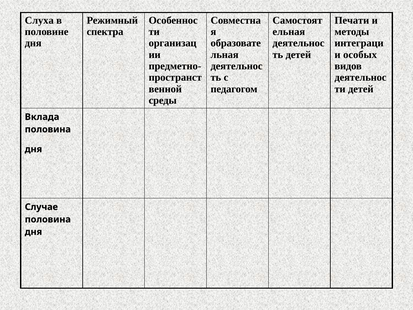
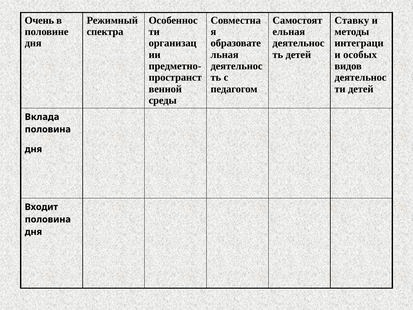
Слуха: Слуха -> Очень (39, 20)
Печати: Печати -> Ставку (352, 20)
Случае: Случае -> Входит (41, 207)
